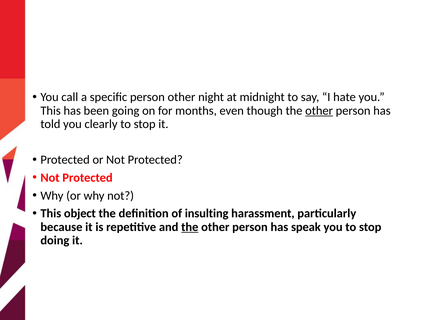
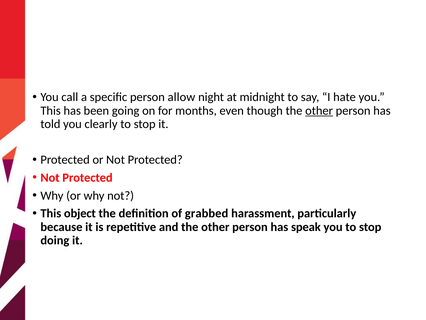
person other: other -> allow (181, 97)
insulting: insulting -> grabbed (207, 213)
the underline: present -> none (190, 227)
